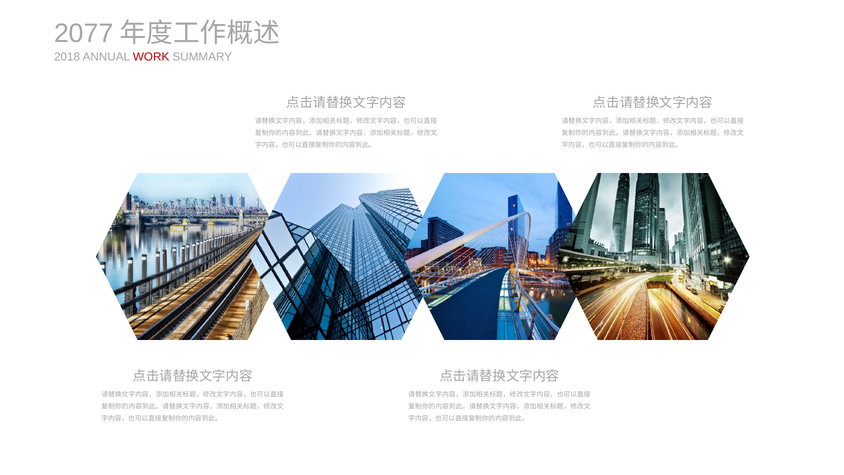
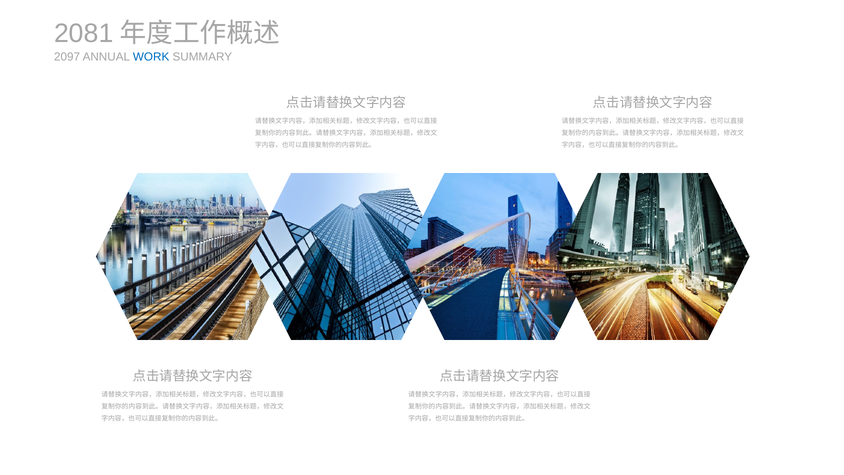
2077: 2077 -> 2081 (84, 33)
2018: 2018 -> 2097 (67, 57)
WORK colour: red -> blue (151, 57)
